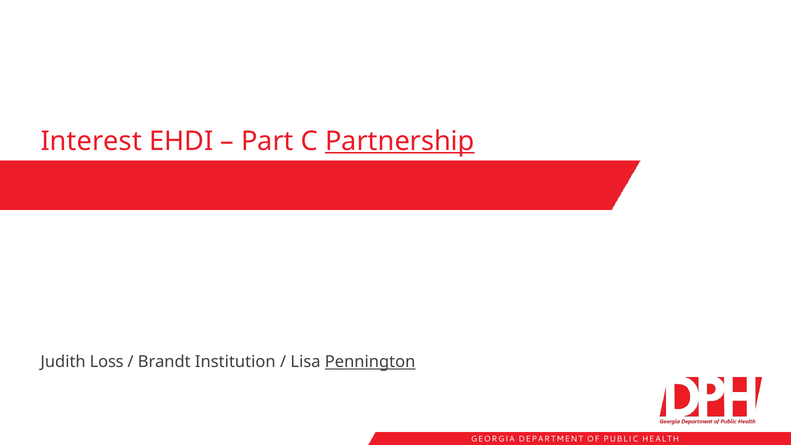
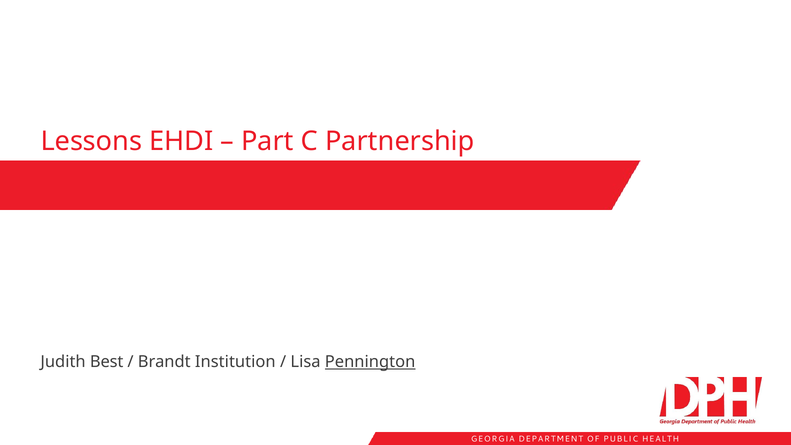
Interest: Interest -> Lessons (91, 141)
Partnership underline: present -> none (400, 141)
Loss: Loss -> Best (107, 362)
